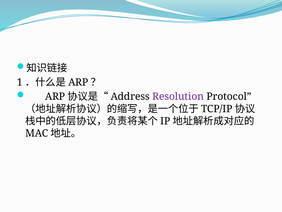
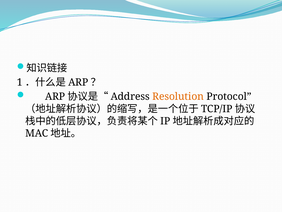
Resolution colour: purple -> orange (178, 96)
